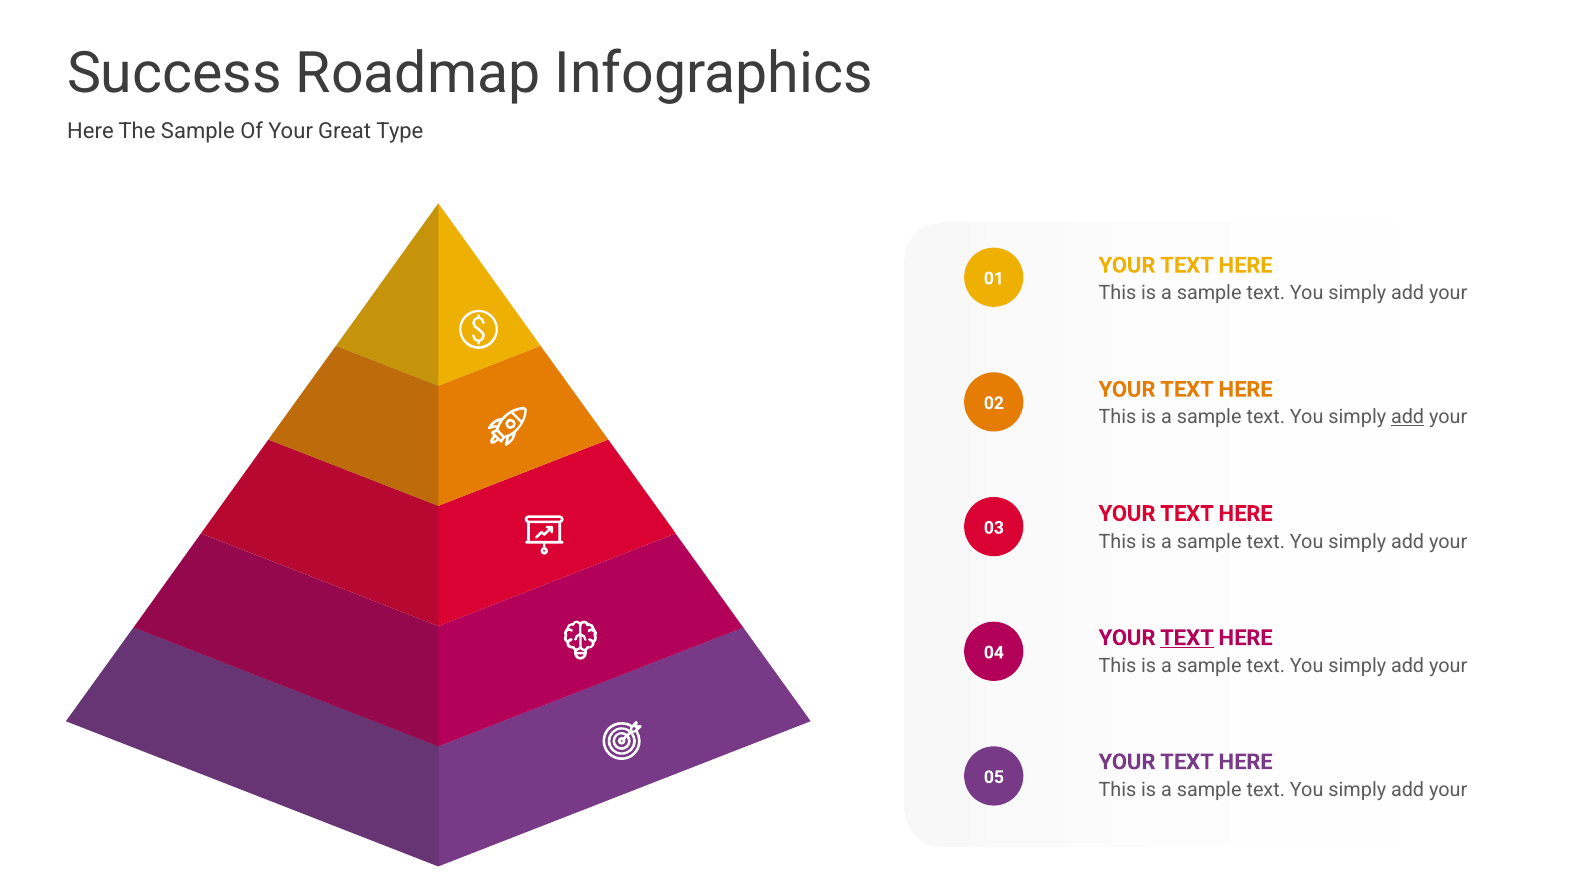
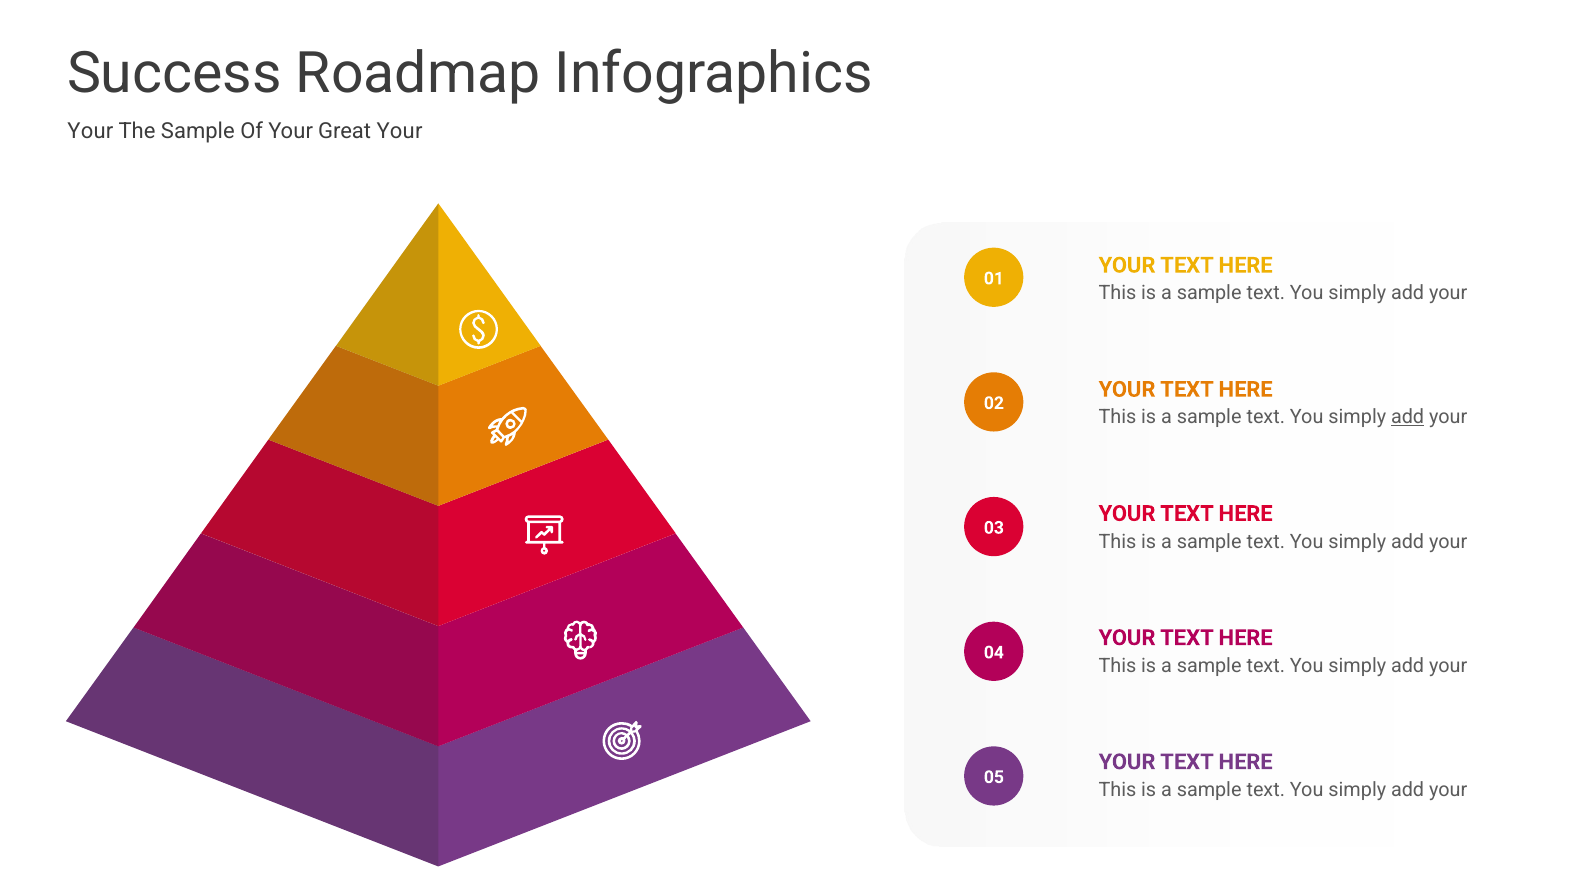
Here: Here -> Your (90, 132)
Great Type: Type -> Your (400, 132)
TEXT underline: present -> none (1187, 638)
